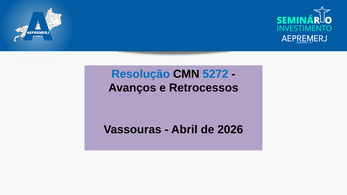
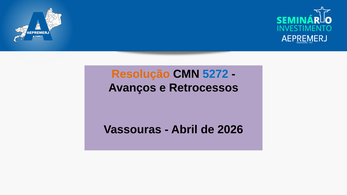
Resolução colour: blue -> orange (141, 74)
